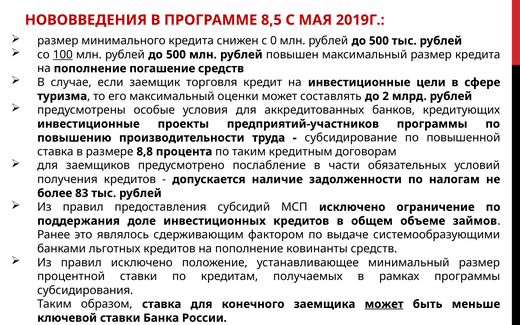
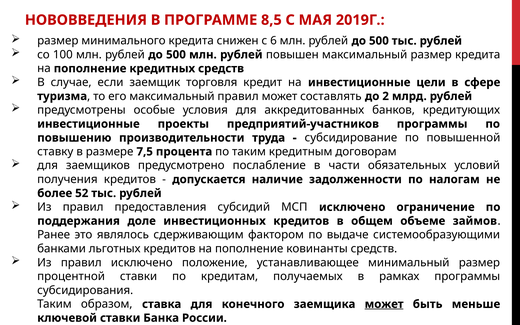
0: 0 -> 6 (273, 41)
100 underline: present -> none (63, 55)
погашение: погашение -> кредитных (162, 68)
максимальный оценки: оценки -> правил (238, 96)
ставка: ставка -> ставку (55, 152)
8,8: 8,8 -> 7,5 (145, 152)
83: 83 -> 52 (82, 193)
